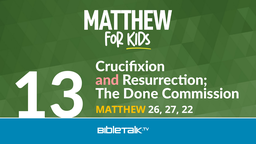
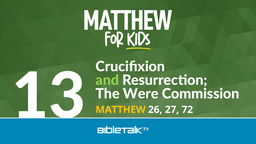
and colour: pink -> light green (107, 80)
Done: Done -> Were (141, 94)
22: 22 -> 72 (187, 110)
